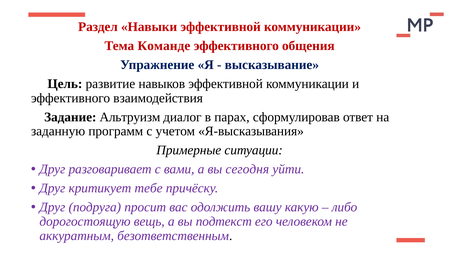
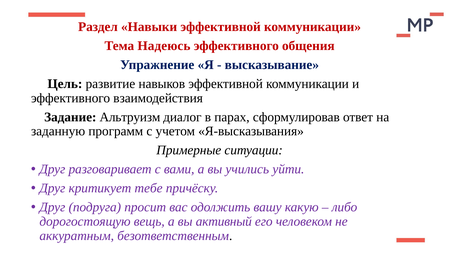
Команде: Команде -> Надеюсь (164, 46)
сегодня: сегодня -> учились (247, 169)
подтекст: подтекст -> активный (224, 221)
